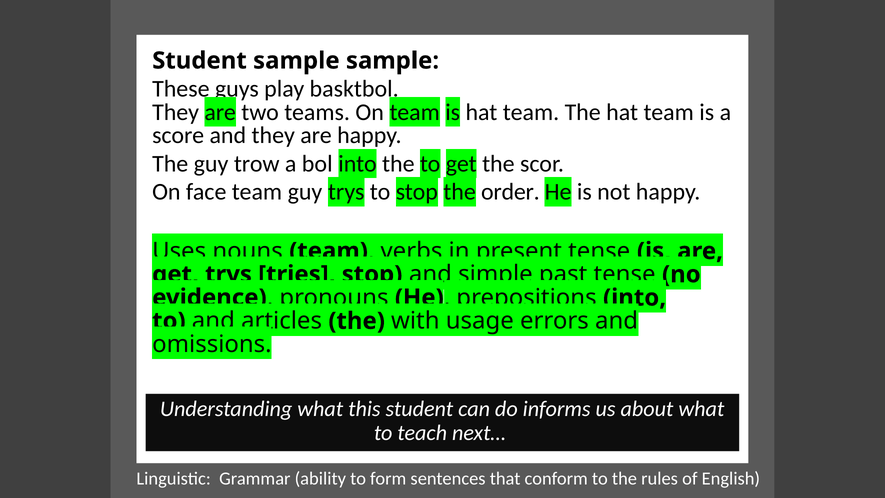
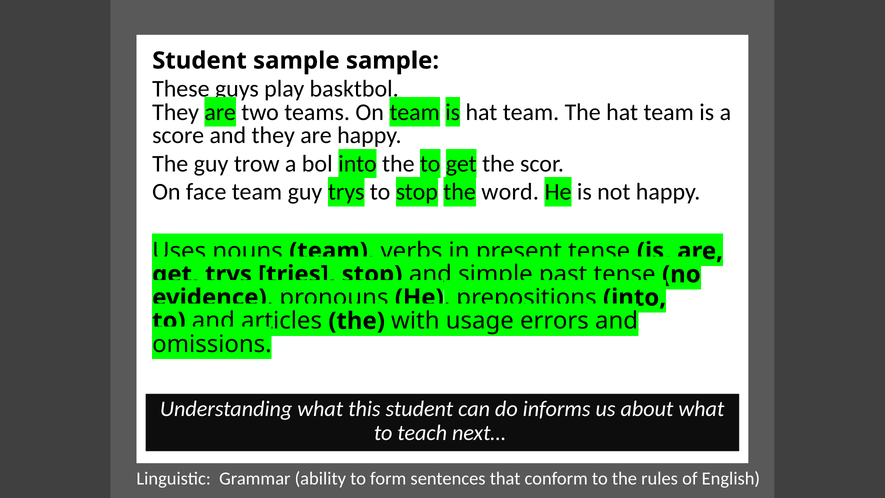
order: order -> word (510, 192)
